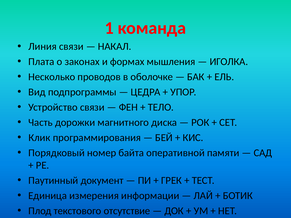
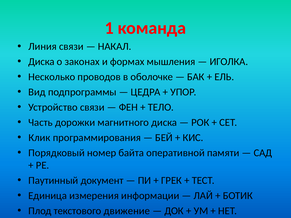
Плата: Плата -> Диска (41, 62)
отсутствие: отсутствие -> движение (127, 211)
